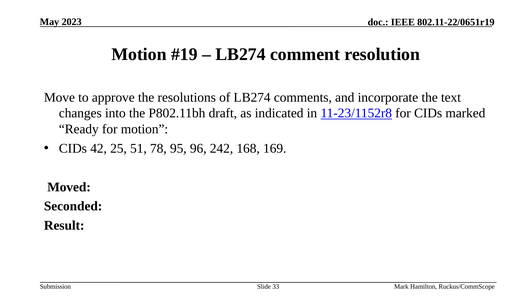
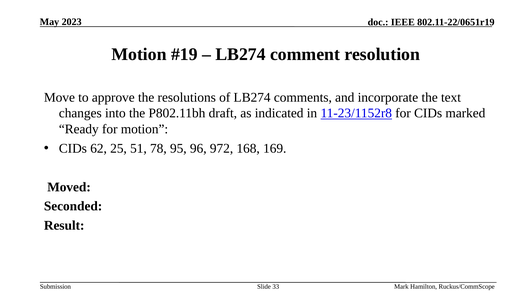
42: 42 -> 62 (99, 149)
242: 242 -> 972 (222, 149)
